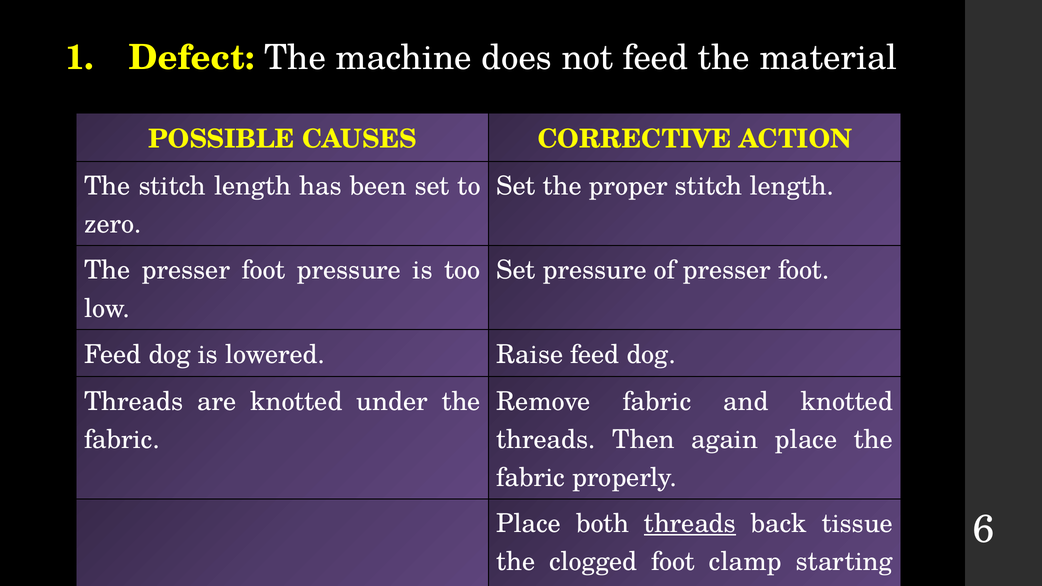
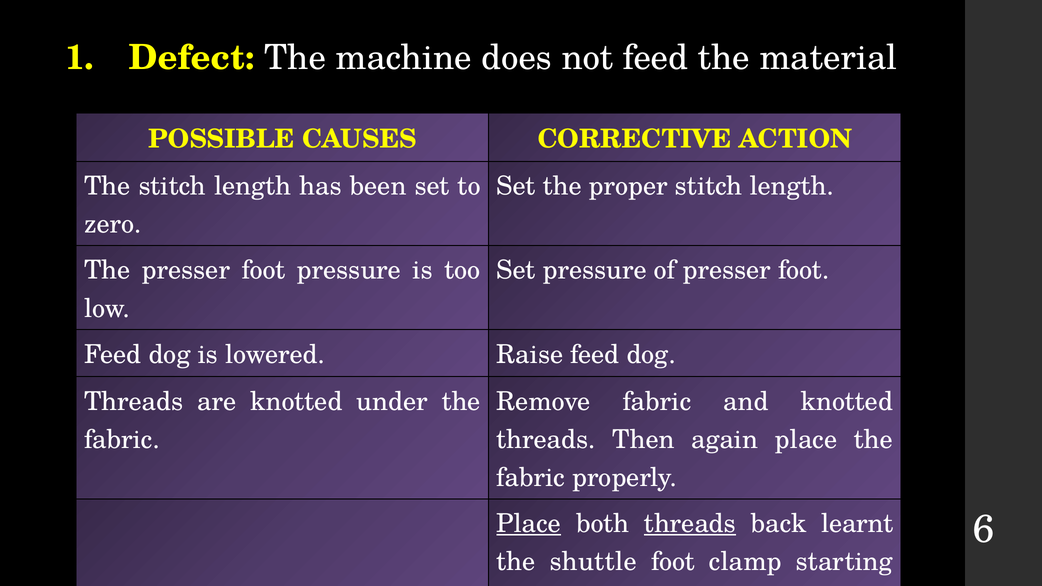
Place underline: none -> present (529, 524)
tissue: tissue -> learnt (857, 524)
clogged: clogged -> shuttle (593, 562)
